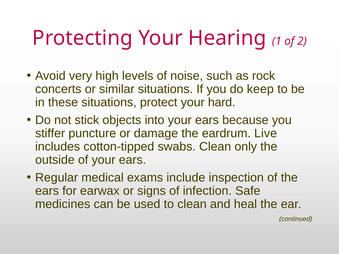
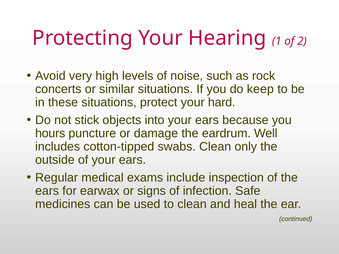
stiffer: stiffer -> hours (50, 133)
Live: Live -> Well (266, 133)
